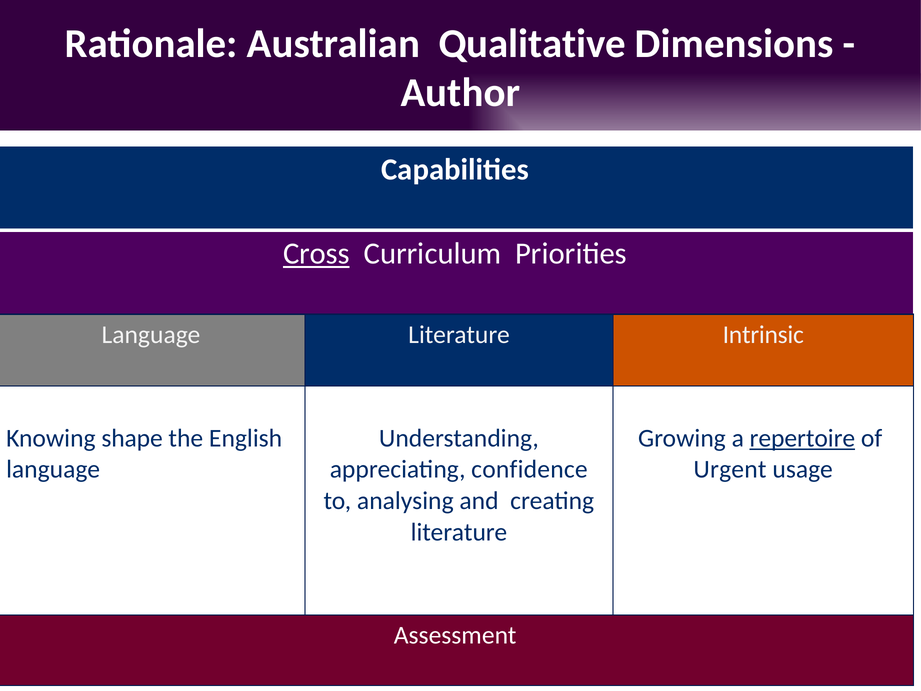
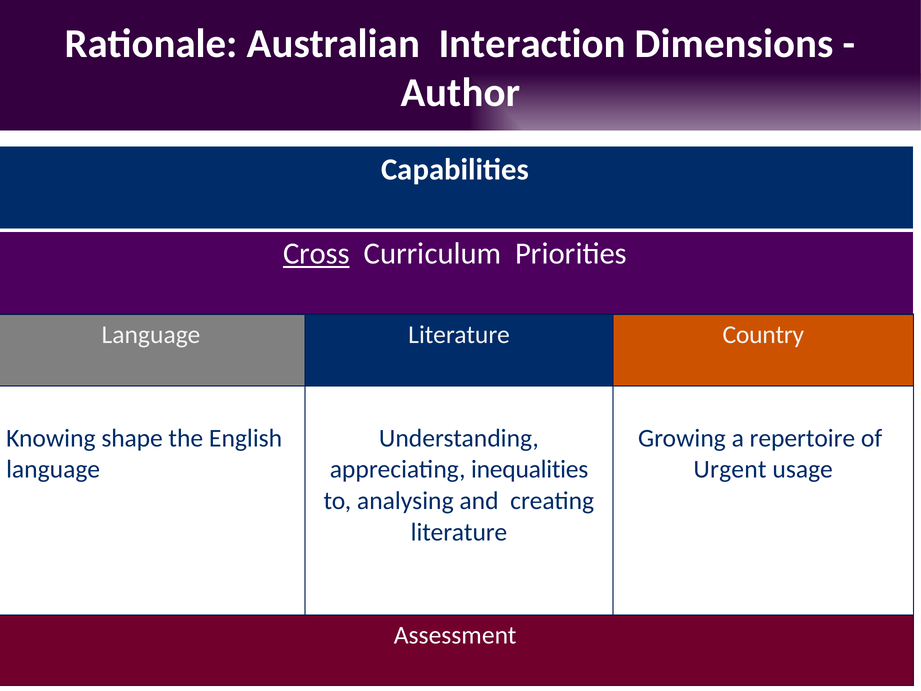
Qualitative: Qualitative -> Interaction (532, 43)
Intrinsic: Intrinsic -> Country (763, 335)
repertoire underline: present -> none (802, 438)
confidence: confidence -> inequalities (530, 469)
